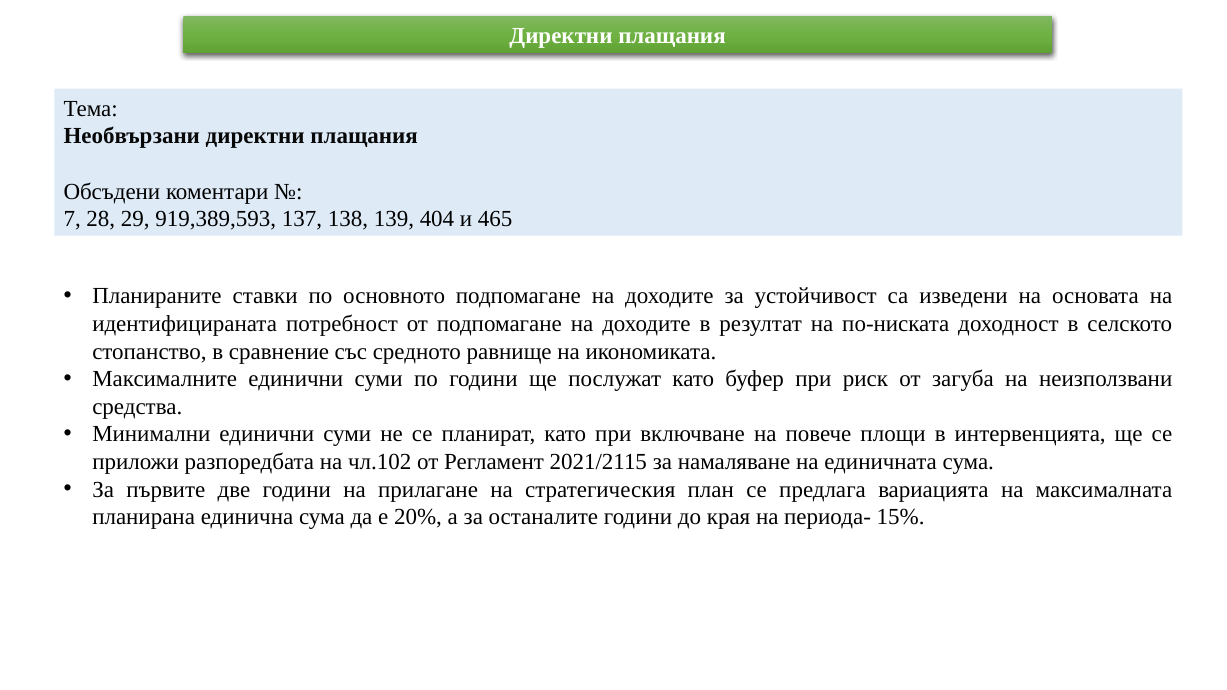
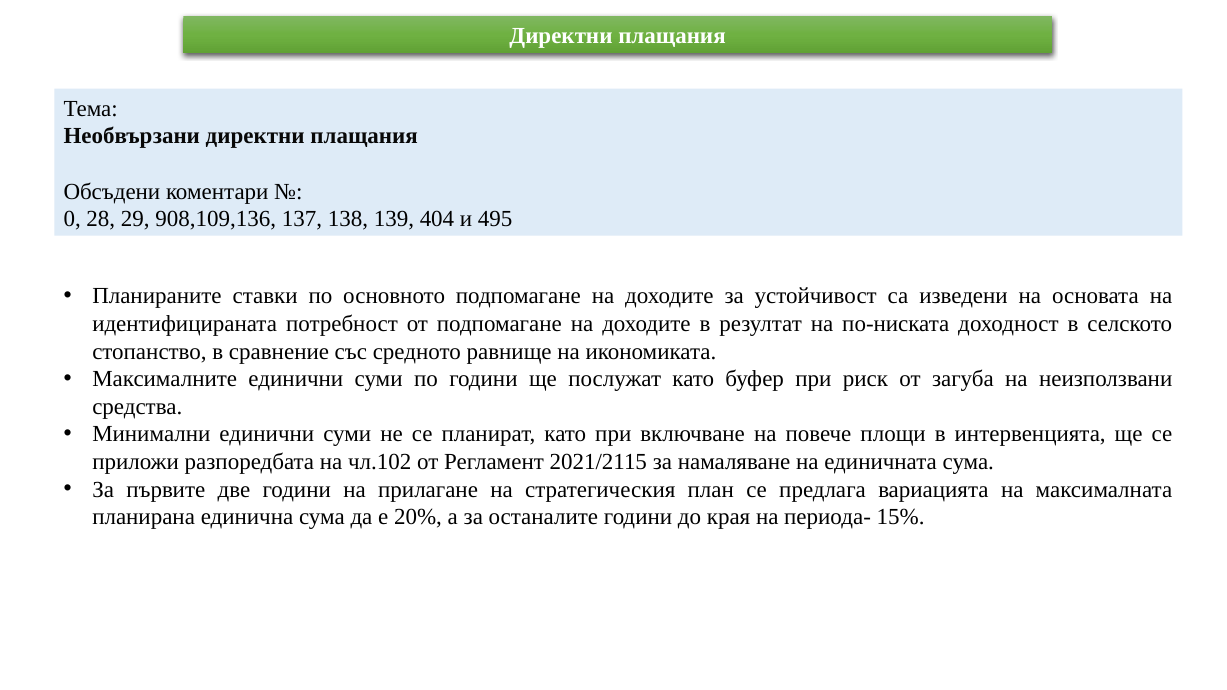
7: 7 -> 0 (72, 219)
919,389,593: 919,389,593 -> 908,109,136 (216, 219)
465: 465 -> 495 (495, 219)
